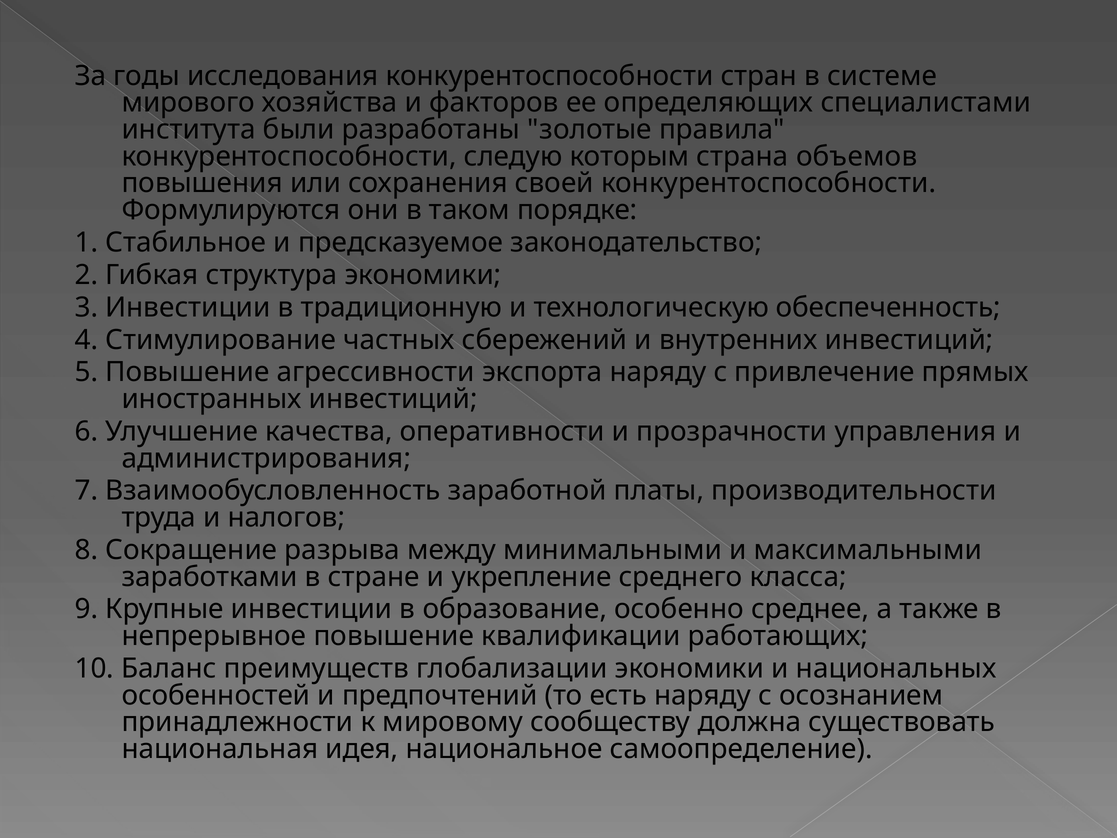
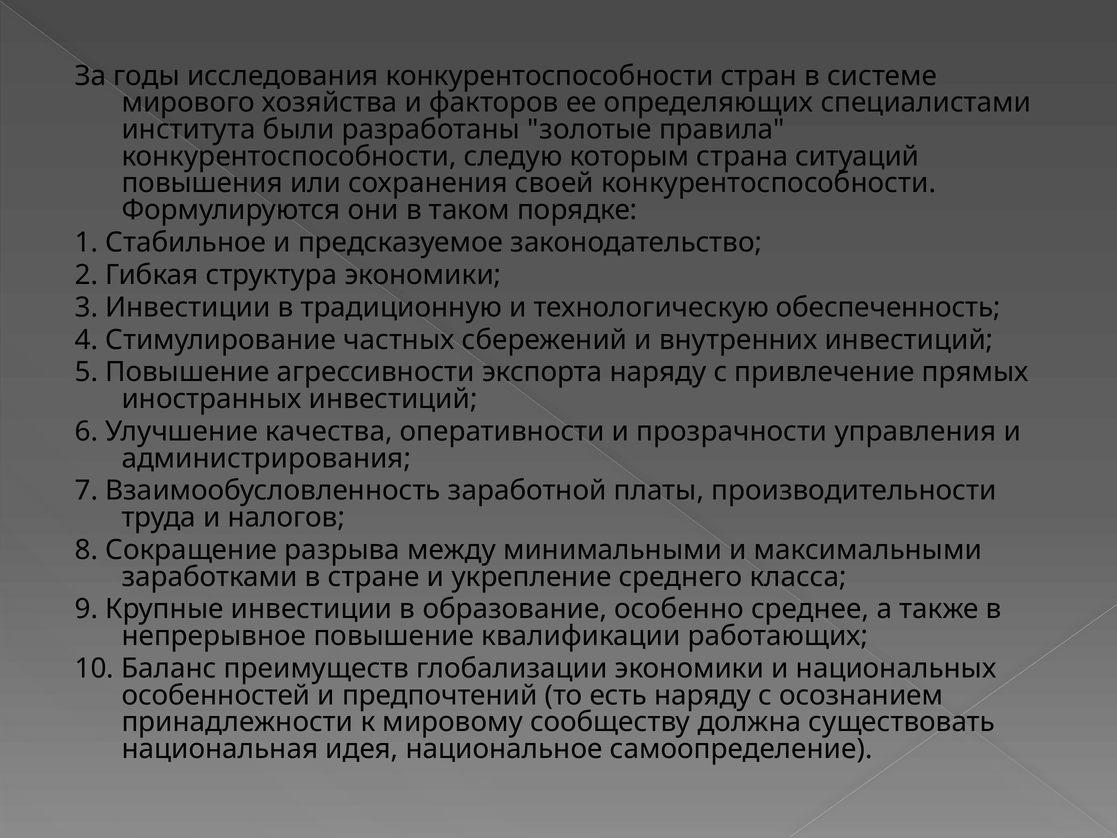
объемов: объемов -> ситуаций (857, 156)
